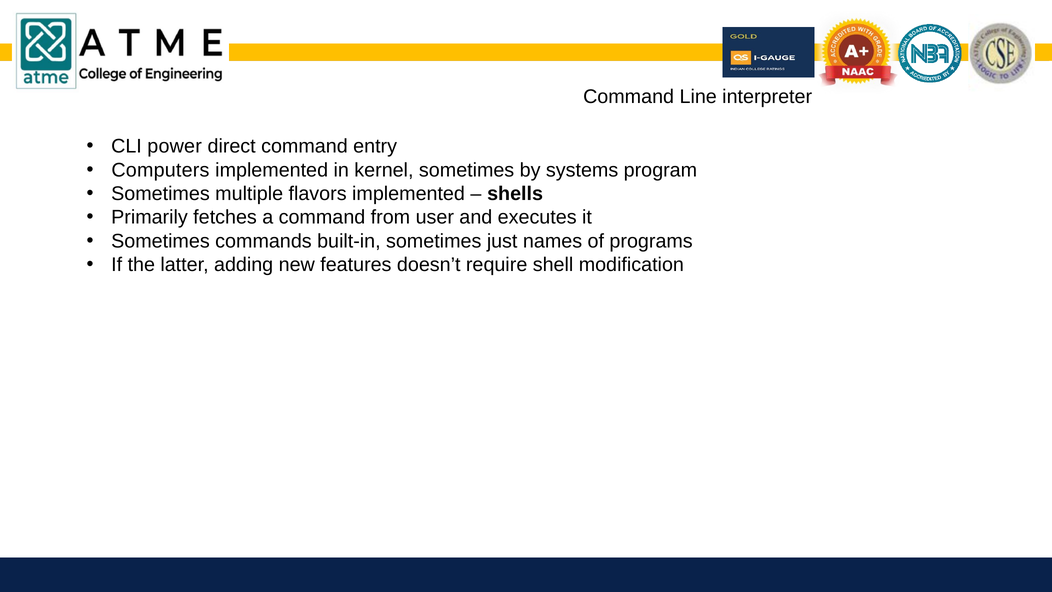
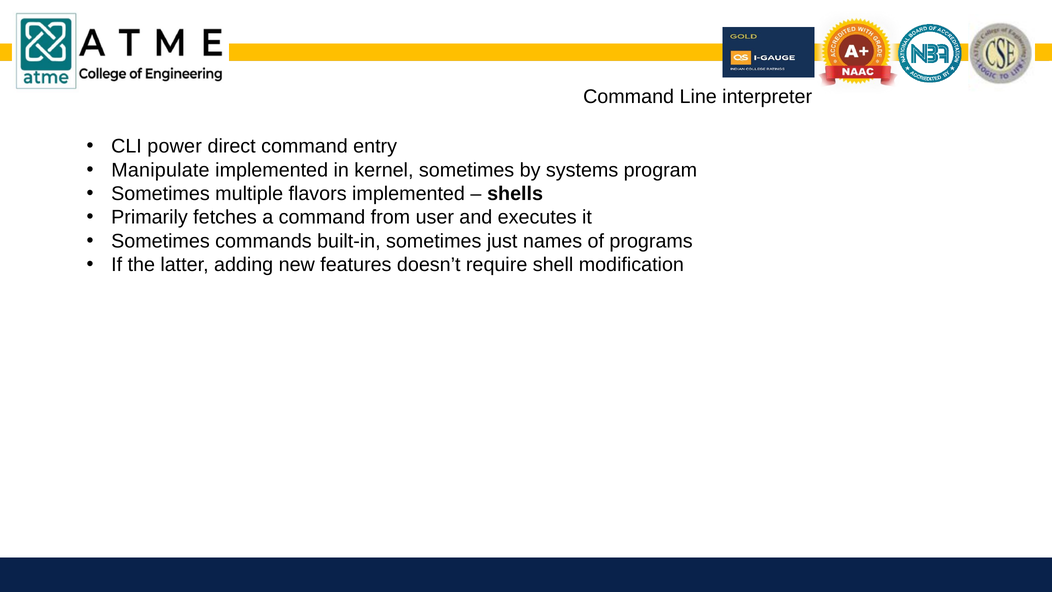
Computers: Computers -> Manipulate (160, 170)
